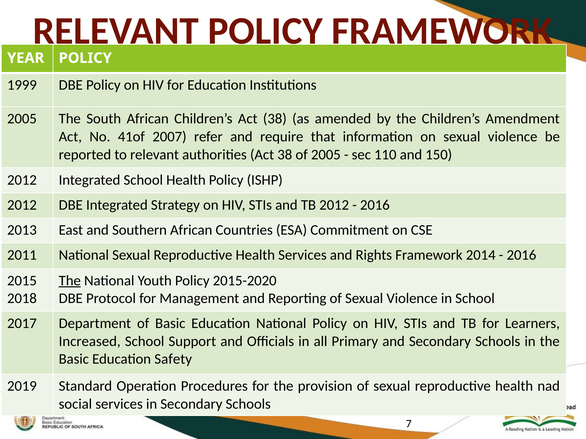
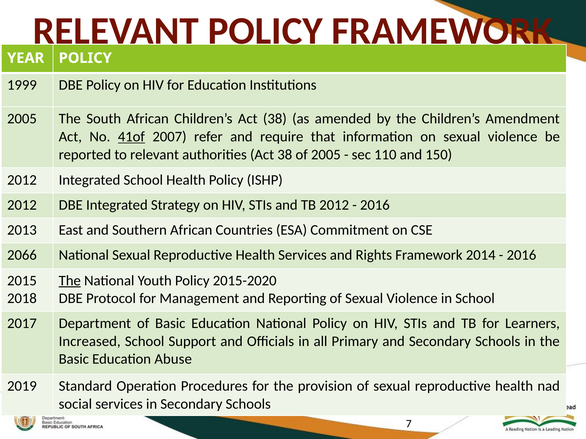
41of underline: none -> present (131, 137)
2011: 2011 -> 2066 (22, 255)
Safety: Safety -> Abuse (173, 359)
